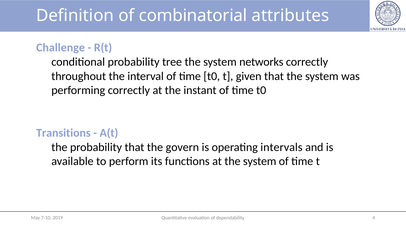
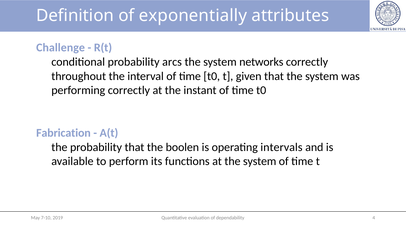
combinatorial: combinatorial -> exponentially (193, 15)
tree: tree -> arcs (172, 62)
Transitions: Transitions -> Fabrication (63, 133)
govern: govern -> boolen (182, 147)
